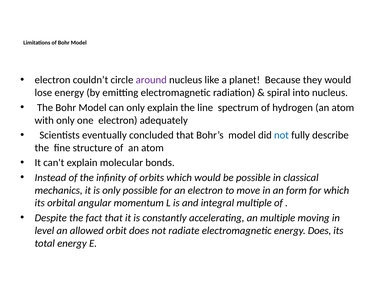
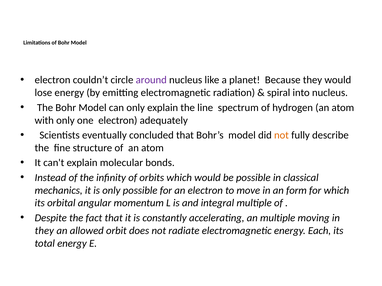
not colour: blue -> orange (281, 135)
level: level -> they (44, 231)
energy Does: Does -> Each (319, 231)
